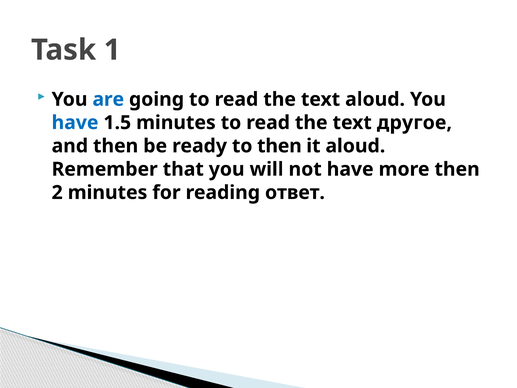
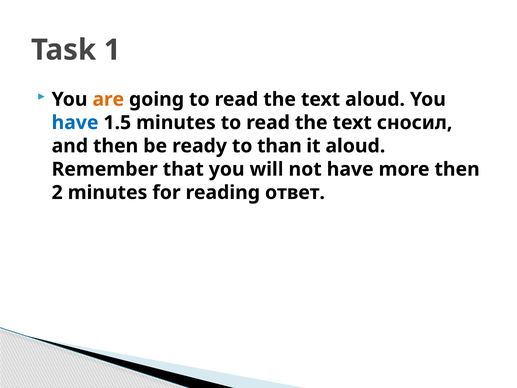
are colour: blue -> orange (108, 99)
другое: другое -> сносил (415, 123)
to then: then -> than (279, 146)
